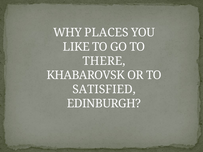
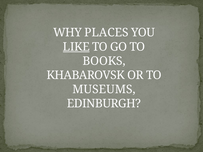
LIKE underline: none -> present (76, 47)
THERE: THERE -> BOOKS (104, 61)
SATISFIED: SATISFIED -> MUSEUMS (104, 89)
